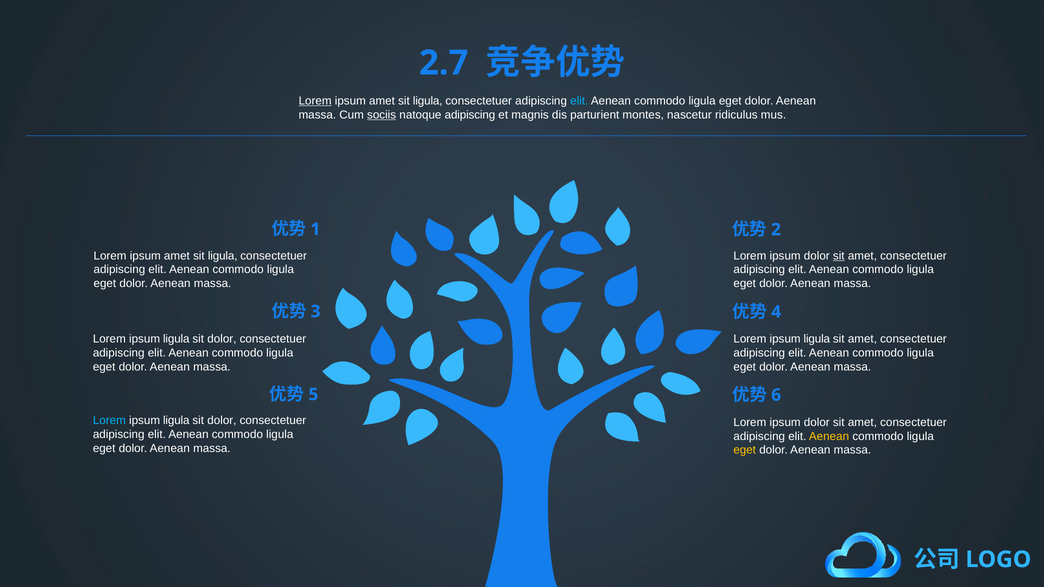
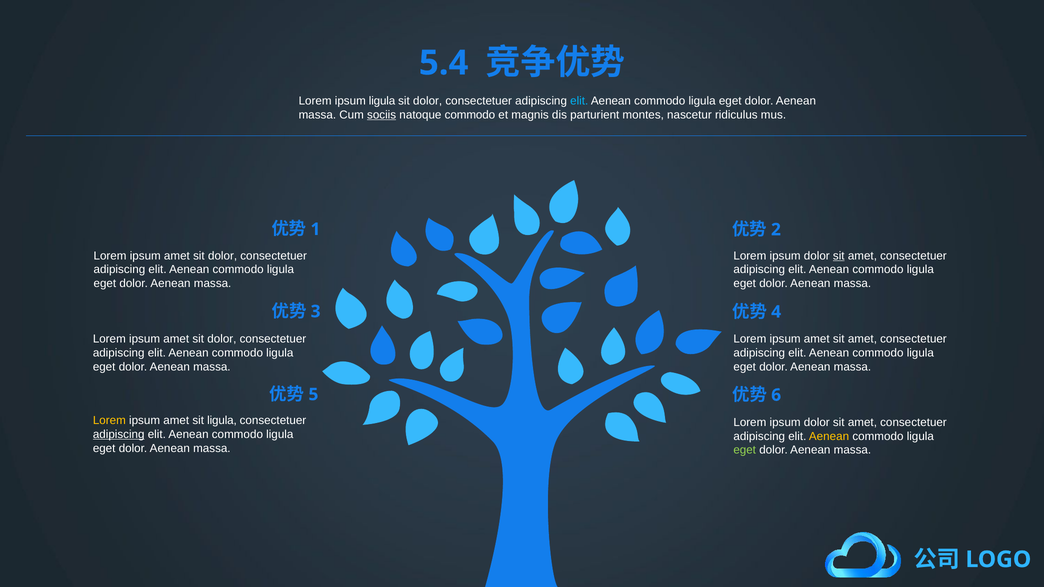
2.7: 2.7 -> 5.4 (444, 63)
Lorem underline: present -> none (315, 101)
amet: amet -> ligula (382, 101)
ligula: ligula -> dolor (428, 101)
natoque adipiscing: adipiscing -> commodo (470, 115)
ligula: ligula -> dolor (223, 256)
ligula: ligula -> amet (176, 339)
ligula: ligula -> amet (817, 339)
Lorem colour: light blue -> yellow (109, 421)
ligula: ligula -> amet (176, 421)
dolor: dolor -> ligula (222, 421)
adipiscing underline: none -> present (119, 435)
eget colour: yellow -> light green (745, 450)
